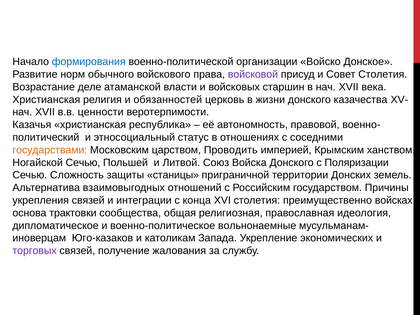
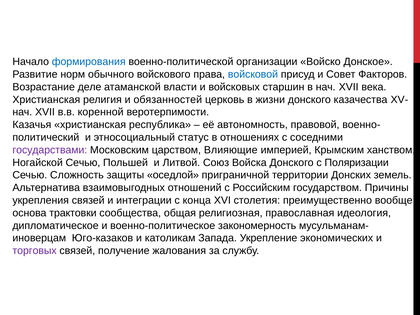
войсковой colour: purple -> blue (253, 74)
Совет Столетия: Столетия -> Факторов (383, 74)
ценности: ценности -> коренной (101, 112)
государствами colour: orange -> purple (50, 150)
Проводить: Проводить -> Влияющие (231, 150)
станицы: станицы -> оседлой (173, 175)
войсках: войсках -> вообще (394, 200)
вольнонаемные: вольнонаемные -> закономерность (257, 226)
